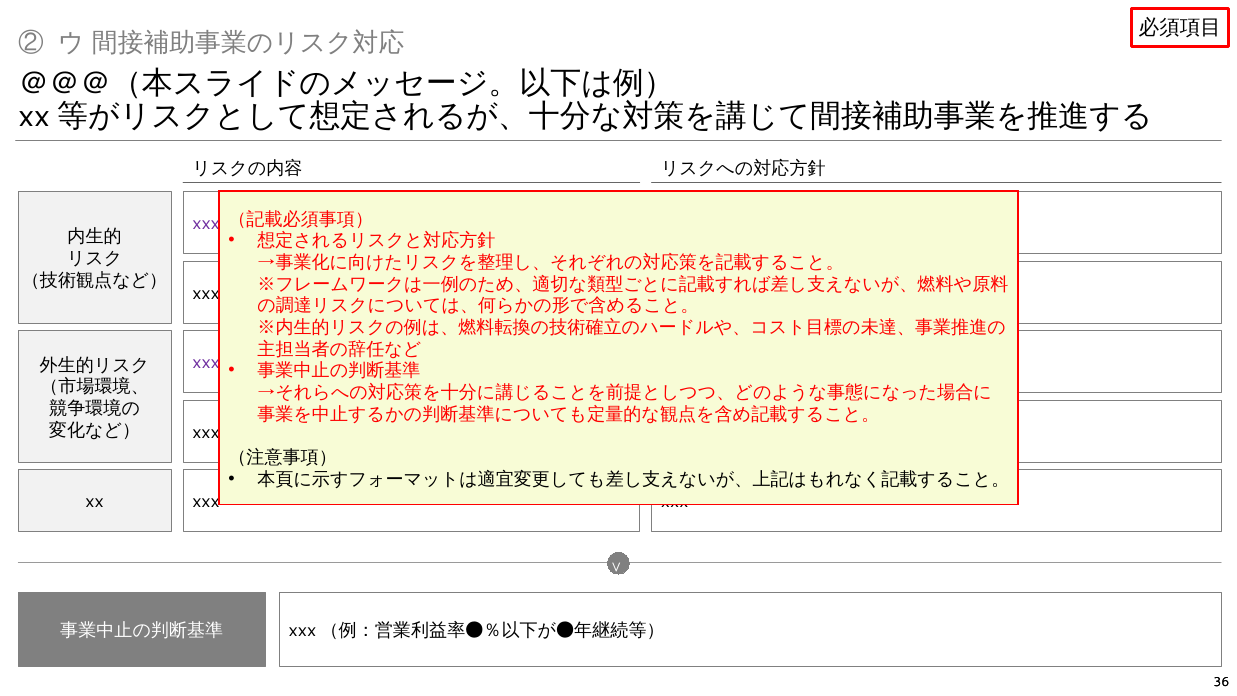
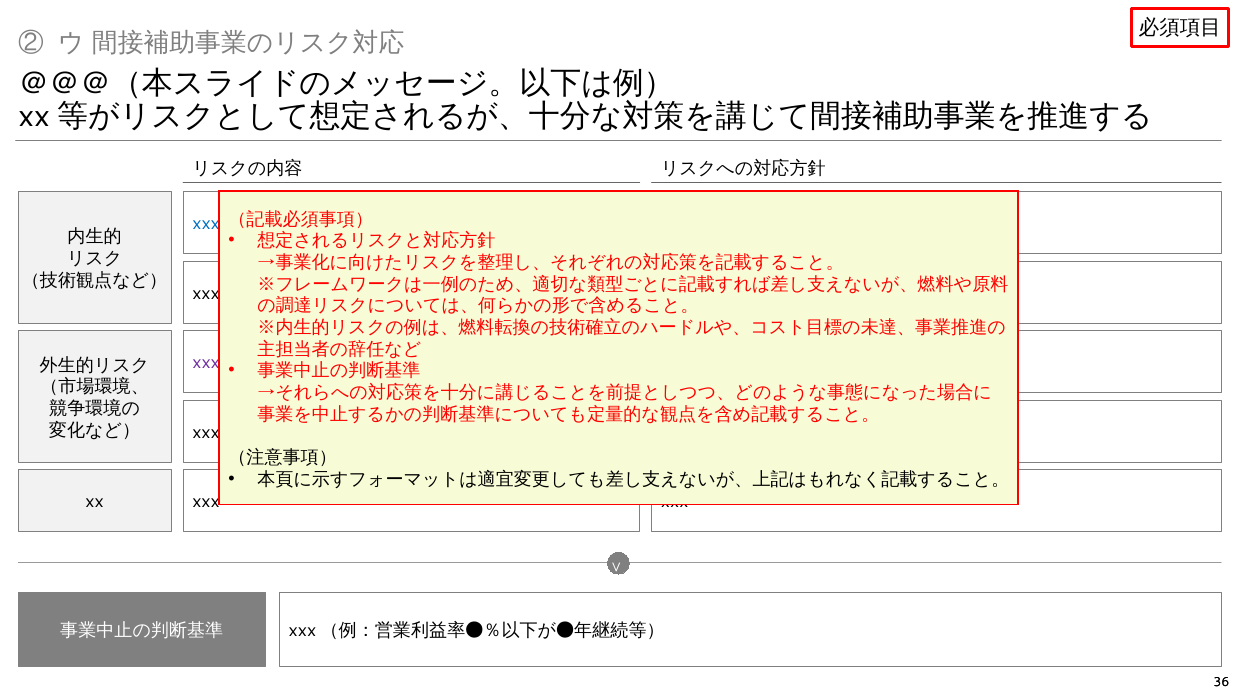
xxx colour: purple -> blue (206, 224)
